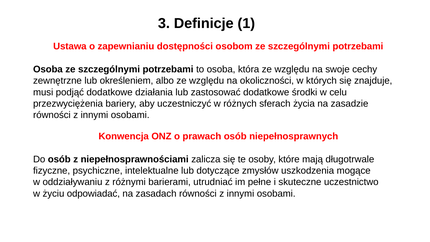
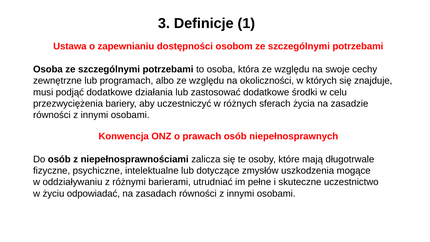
określeniem: określeniem -> programach (127, 81)
